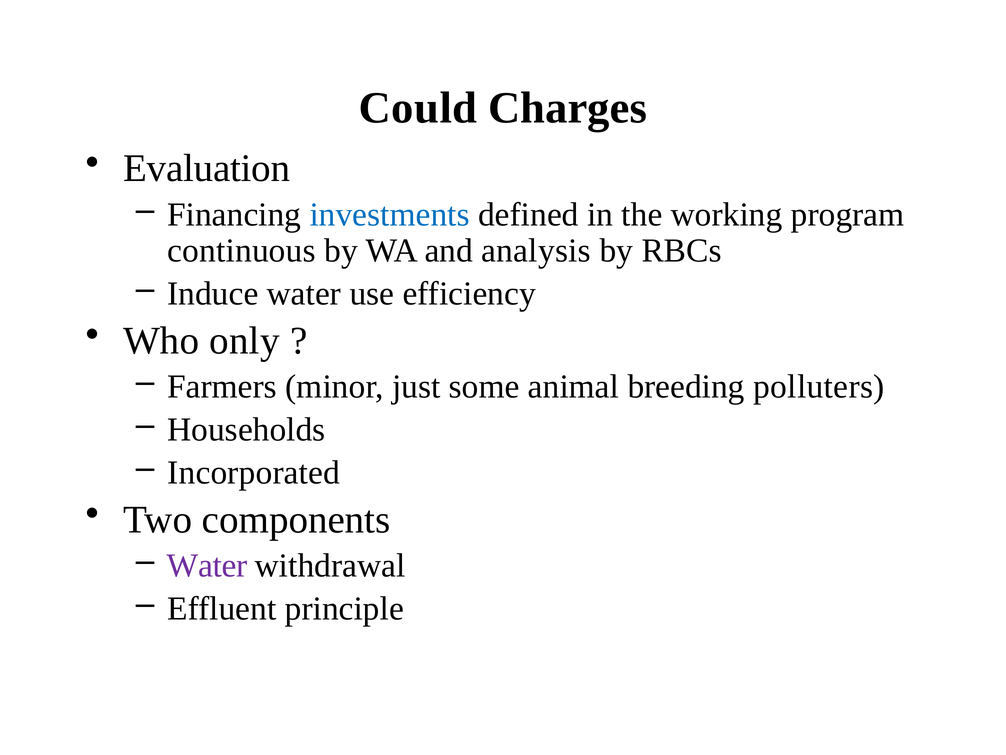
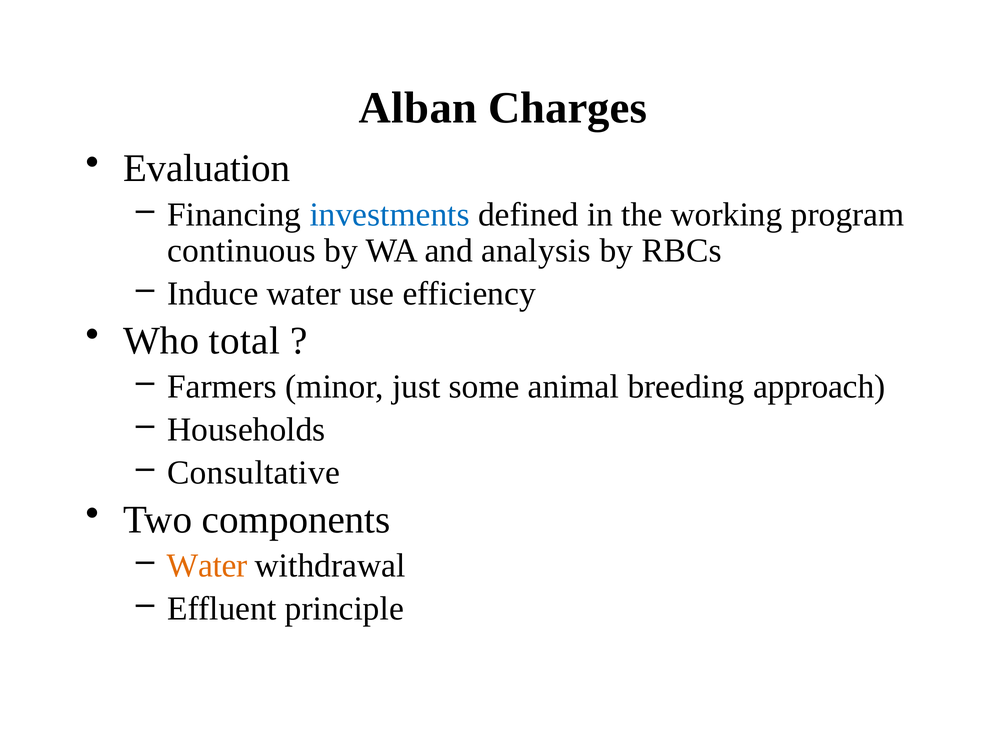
Could: Could -> Alban (418, 108)
only: only -> total (244, 341)
polluters: polluters -> approach (819, 386)
Incorporated: Incorporated -> Consultative (254, 472)
Water colour: purple -> orange (207, 565)
